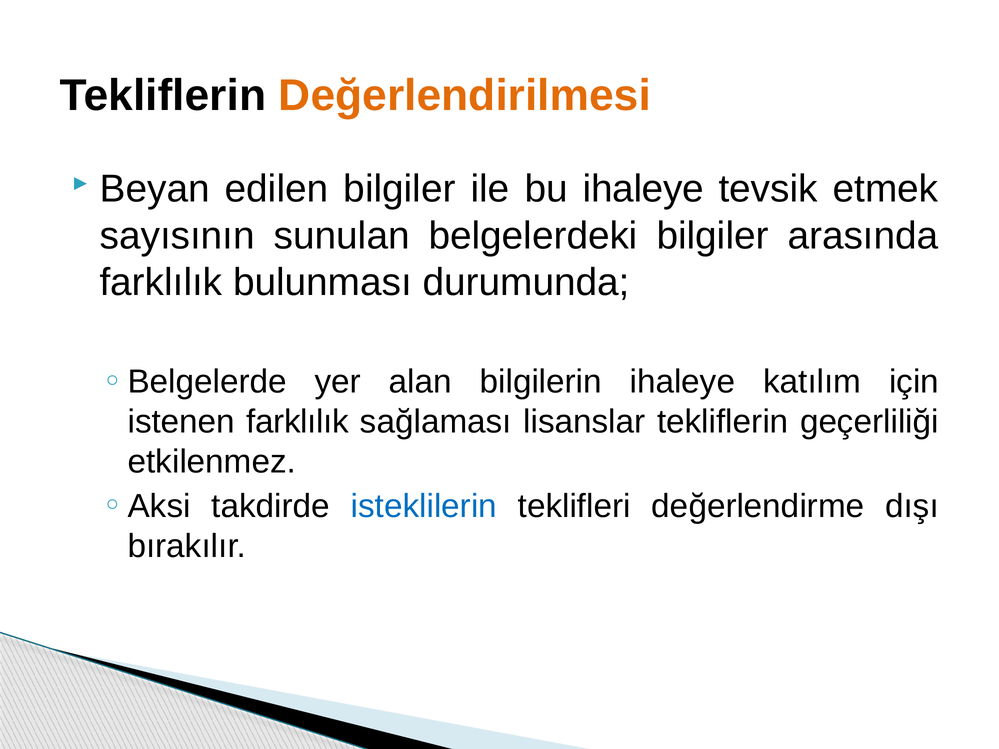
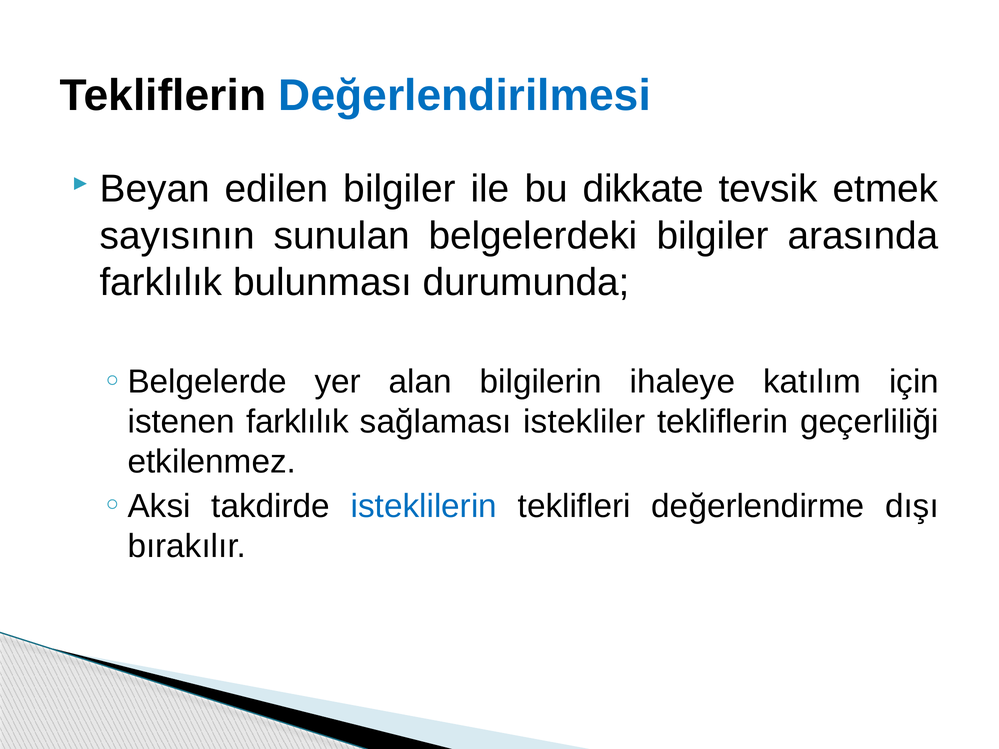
Değerlendirilmesi colour: orange -> blue (465, 96)
bu ihaleye: ihaleye -> dikkate (643, 189)
lisanslar: lisanslar -> istekliler (584, 422)
